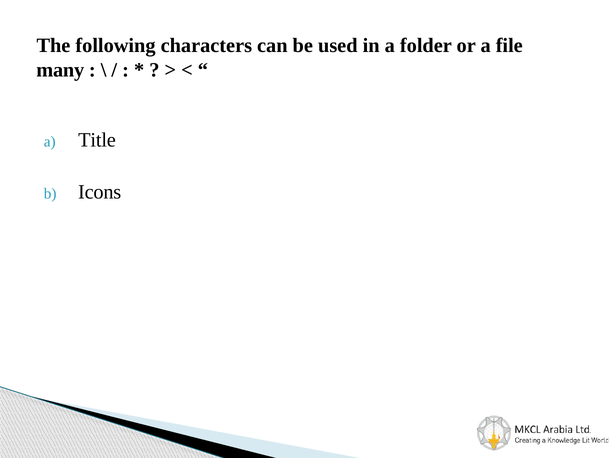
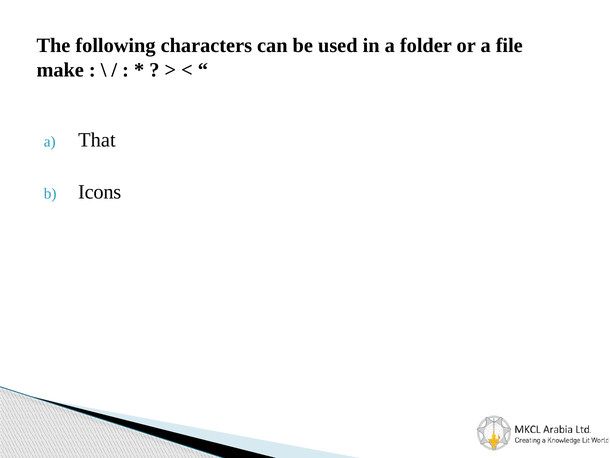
many: many -> make (60, 70)
Title: Title -> That (97, 140)
